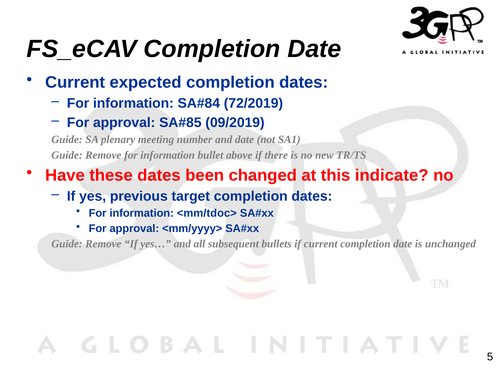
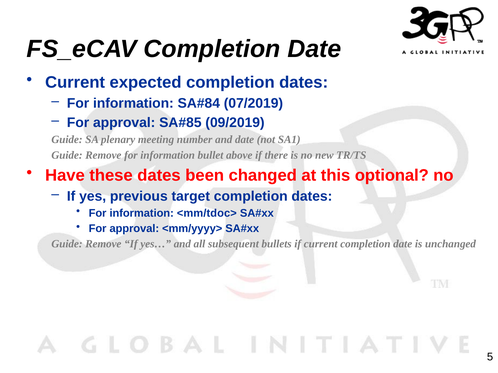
72/2019: 72/2019 -> 07/2019 (253, 103)
indicate: indicate -> optional (392, 176)
